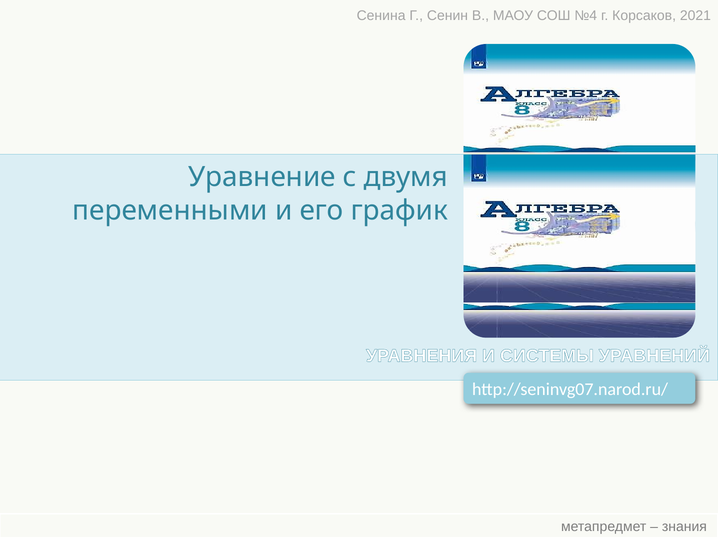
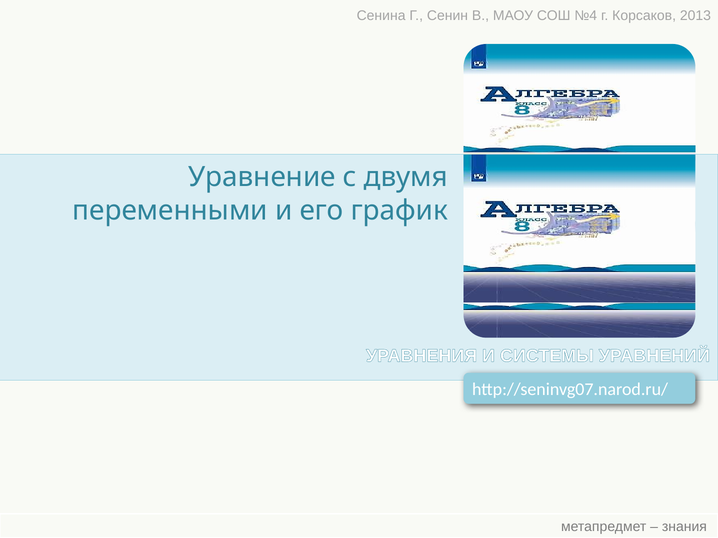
2021: 2021 -> 2013 (695, 16)
